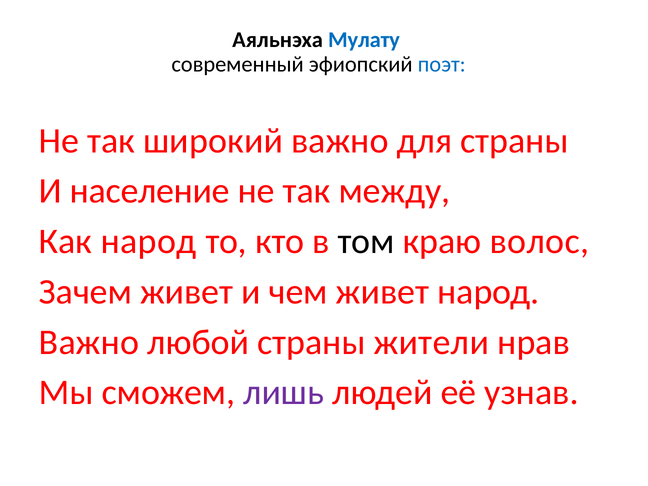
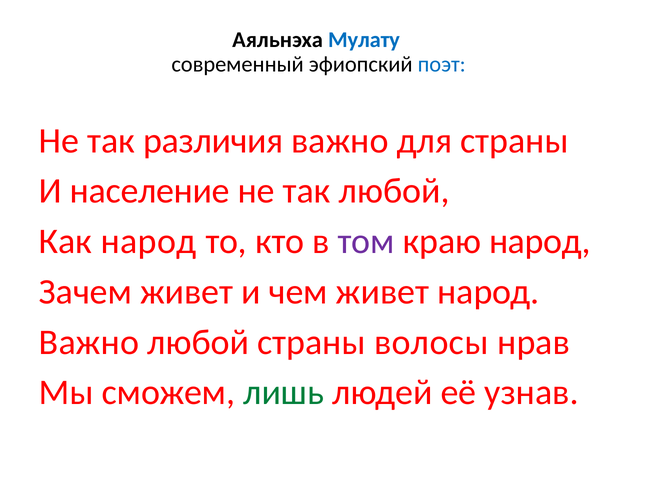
широкий: широкий -> различия (213, 141)
так между: между -> любой (394, 191)
том colour: black -> purple (366, 241)
краю волос: волос -> народ (540, 241)
жители: жители -> волосы (431, 342)
лишь colour: purple -> green (284, 393)
